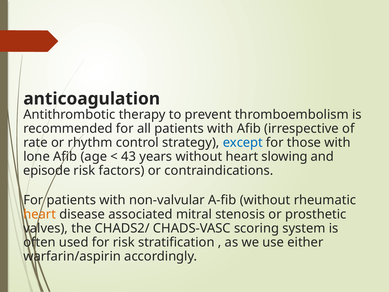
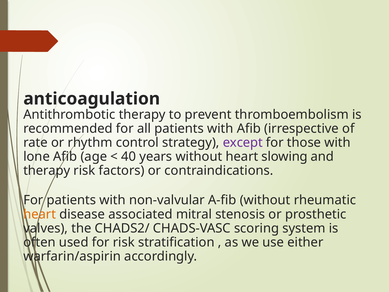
except colour: blue -> purple (243, 142)
43: 43 -> 40 (129, 156)
episode: episode -> therapy (47, 170)
